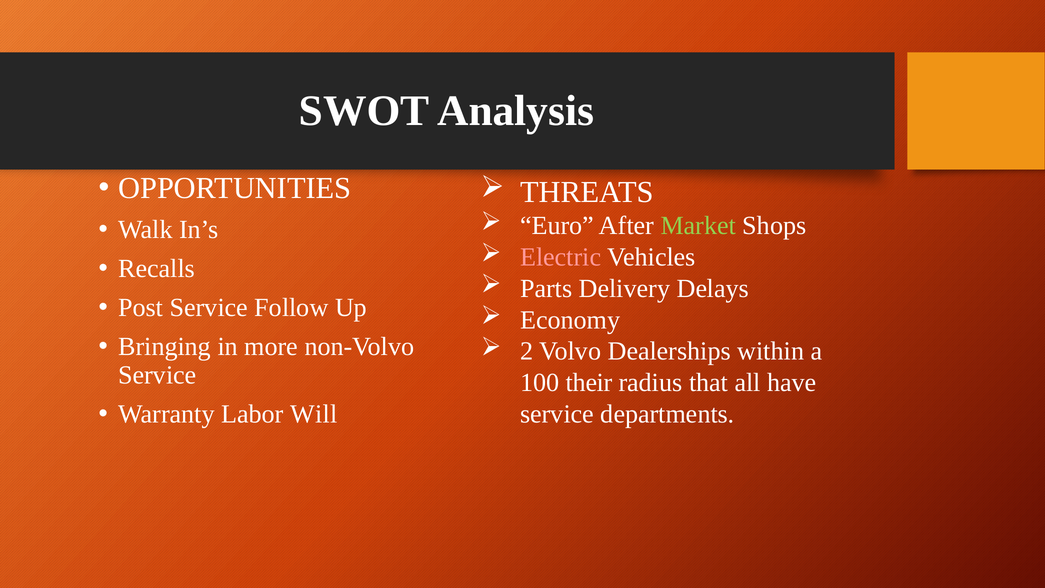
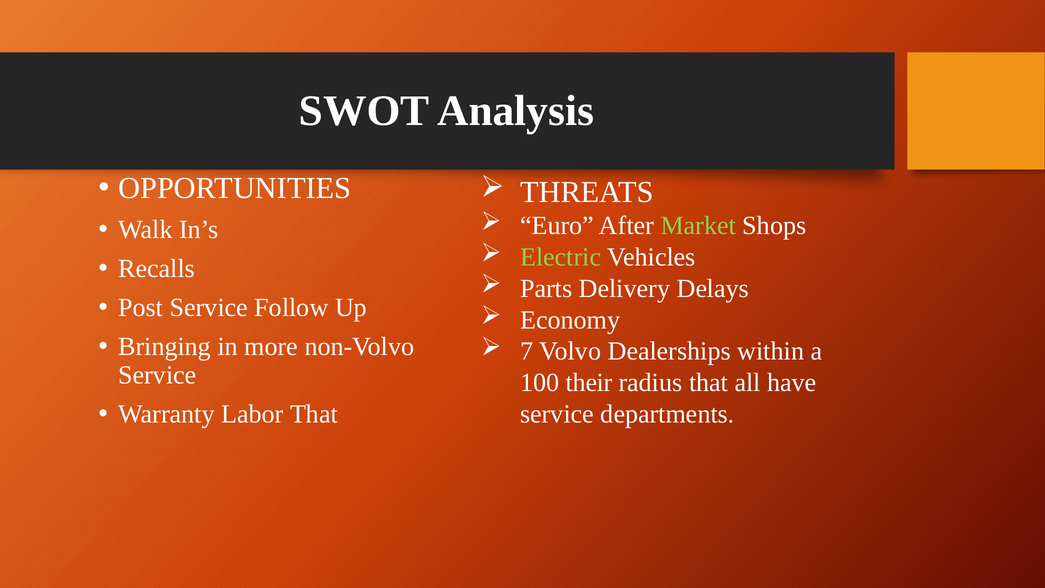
Electric colour: pink -> light green (561, 257)
2: 2 -> 7 (527, 351)
Labor Will: Will -> That (314, 414)
